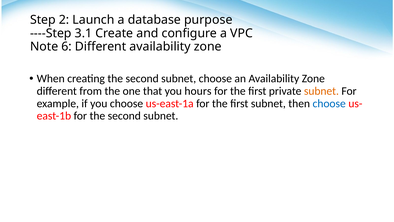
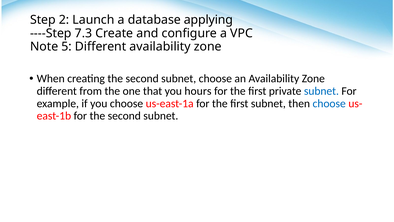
purpose: purpose -> applying (208, 20)
3.1: 3.1 -> 7.3 (83, 33)
6: 6 -> 5 (67, 46)
subnet colour: orange -> blue (321, 91)
